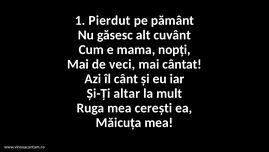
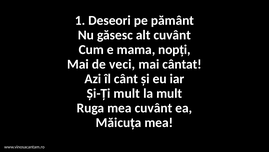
Pierdut: Pierdut -> Deseori (110, 20)
Și-Ți altar: altar -> mult (127, 93)
mea cerești: cerești -> cuvânt (153, 108)
